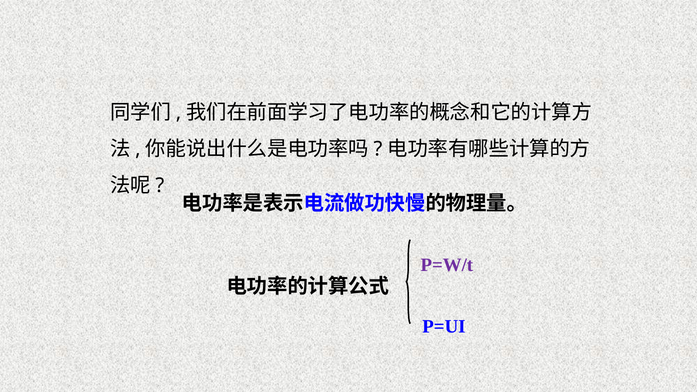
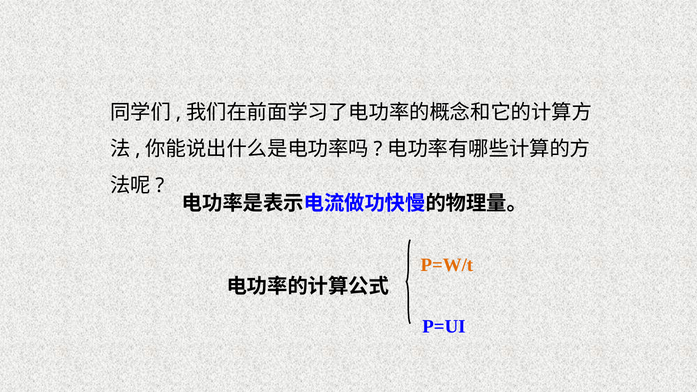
P=W/t colour: purple -> orange (447, 265)
